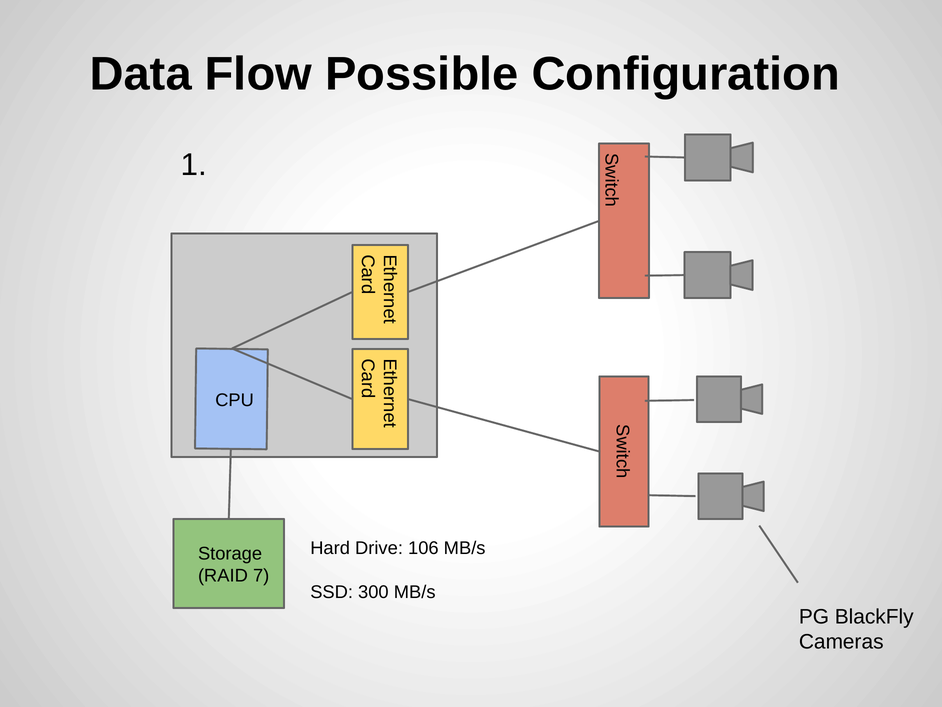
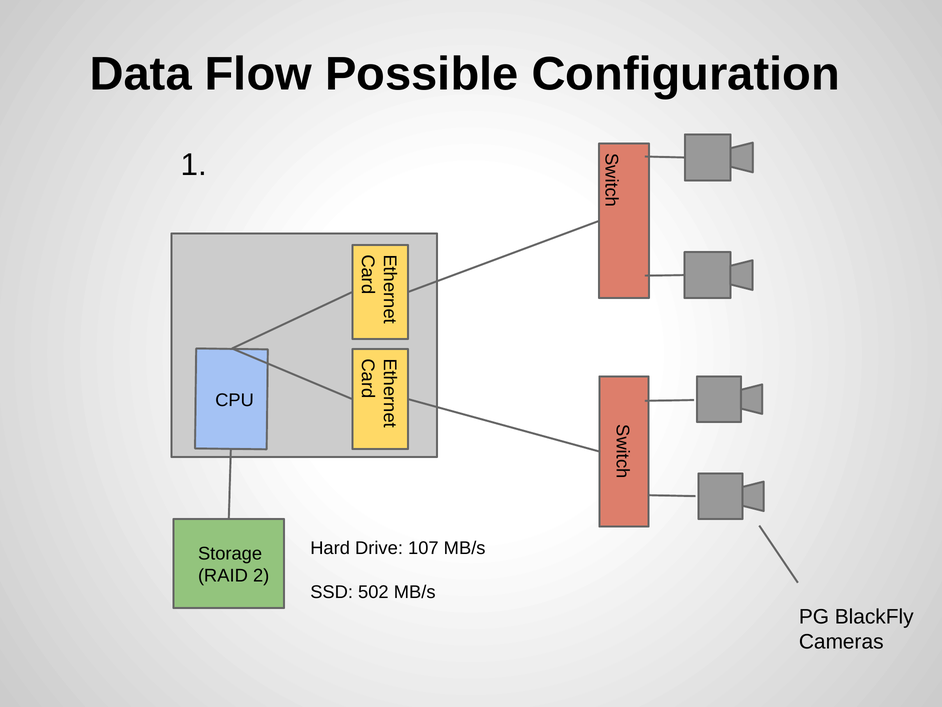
106: 106 -> 107 (423, 548)
7: 7 -> 2 (261, 575)
300: 300 -> 502 (373, 592)
